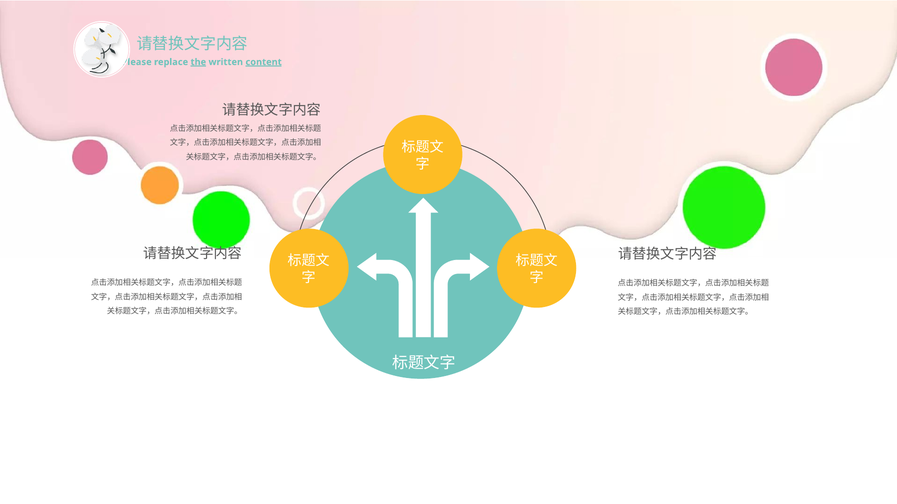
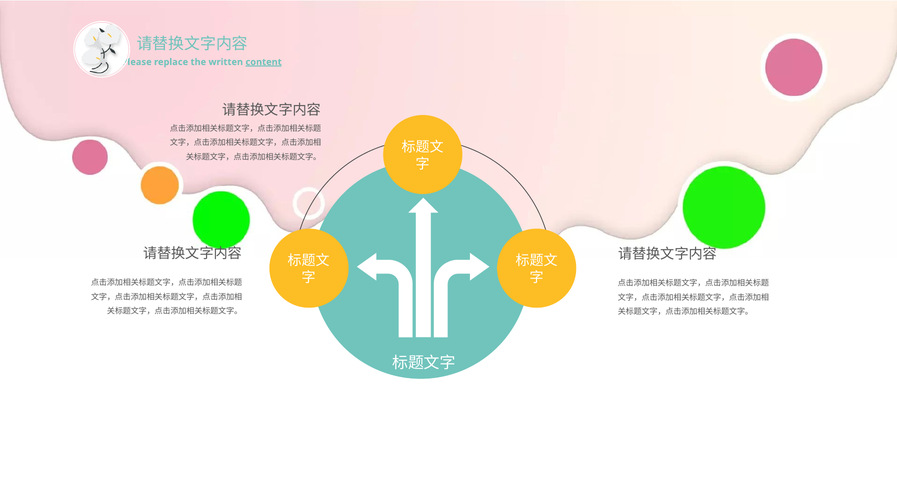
the underline: present -> none (198, 62)
